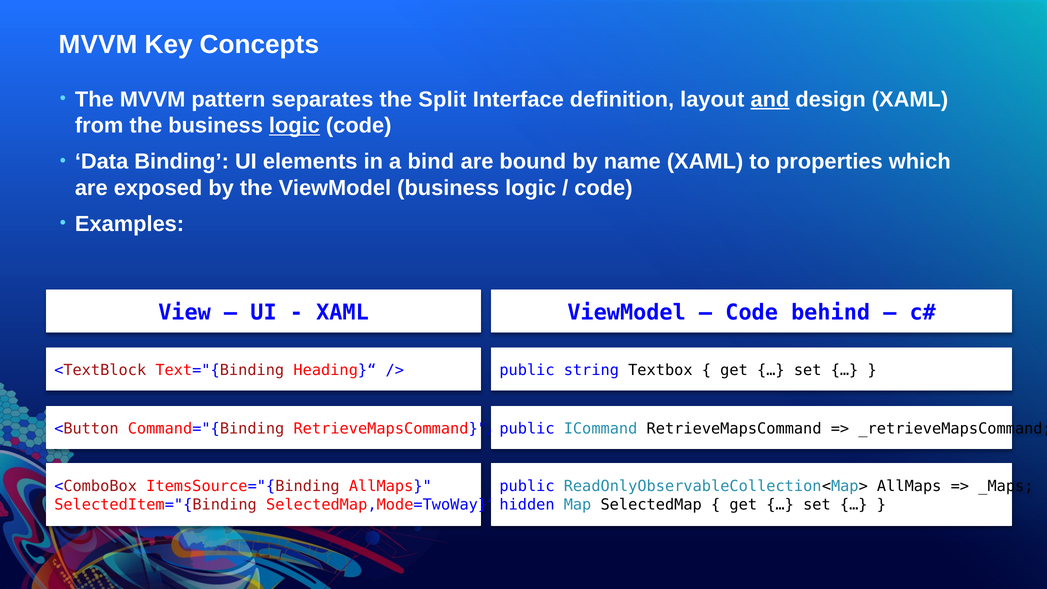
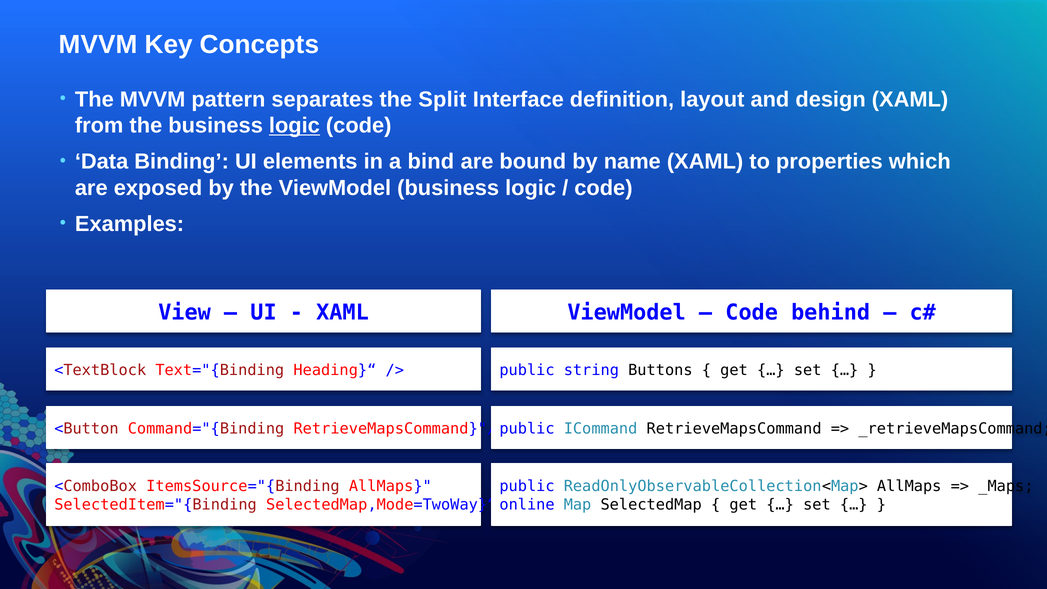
and underline: present -> none (770, 99)
Textbox: Textbox -> Buttons (660, 370)
hidden: hidden -> online (527, 505)
